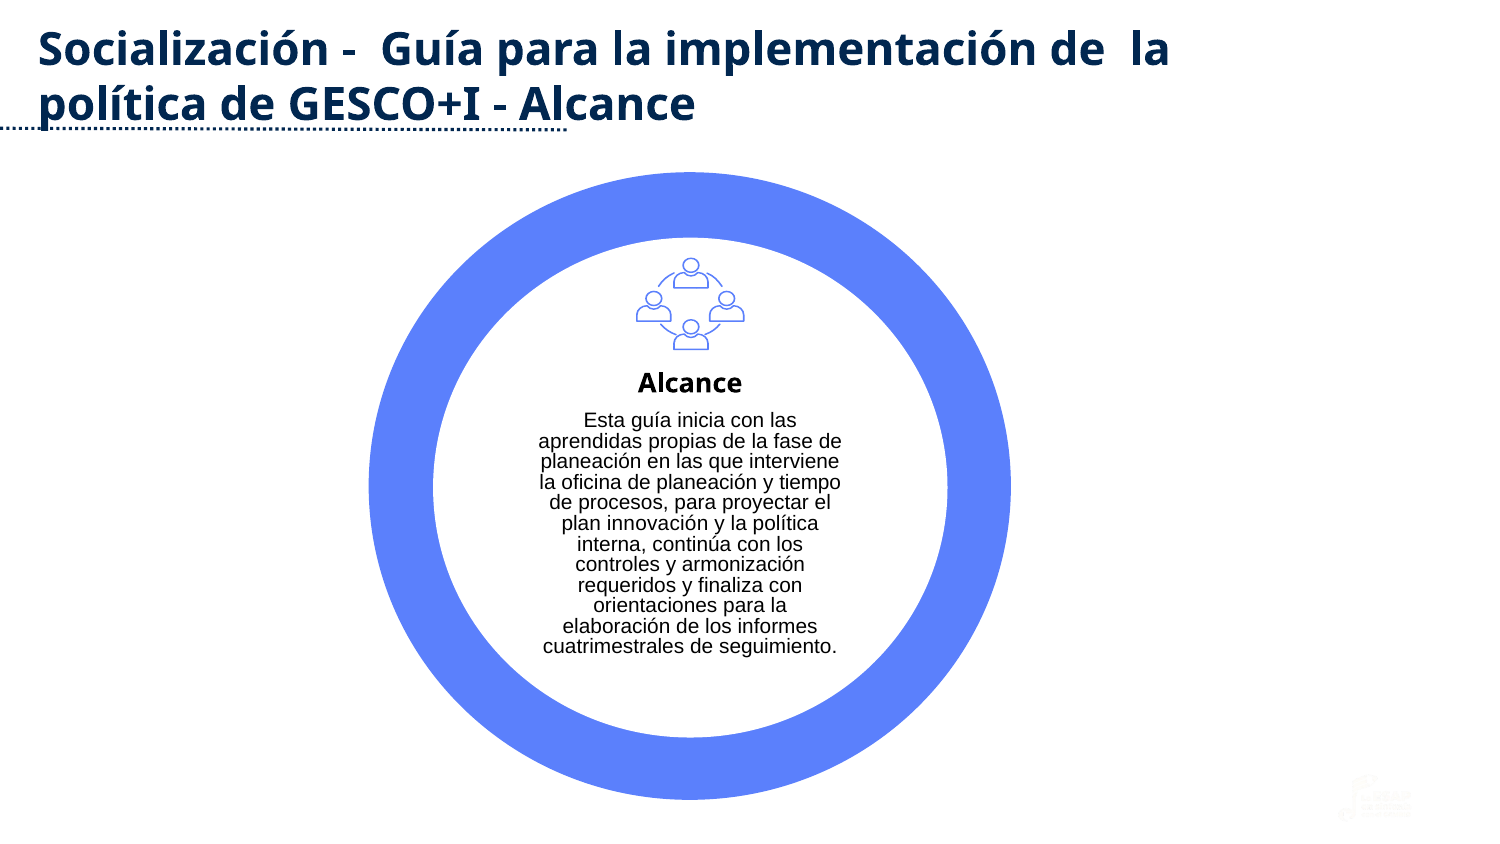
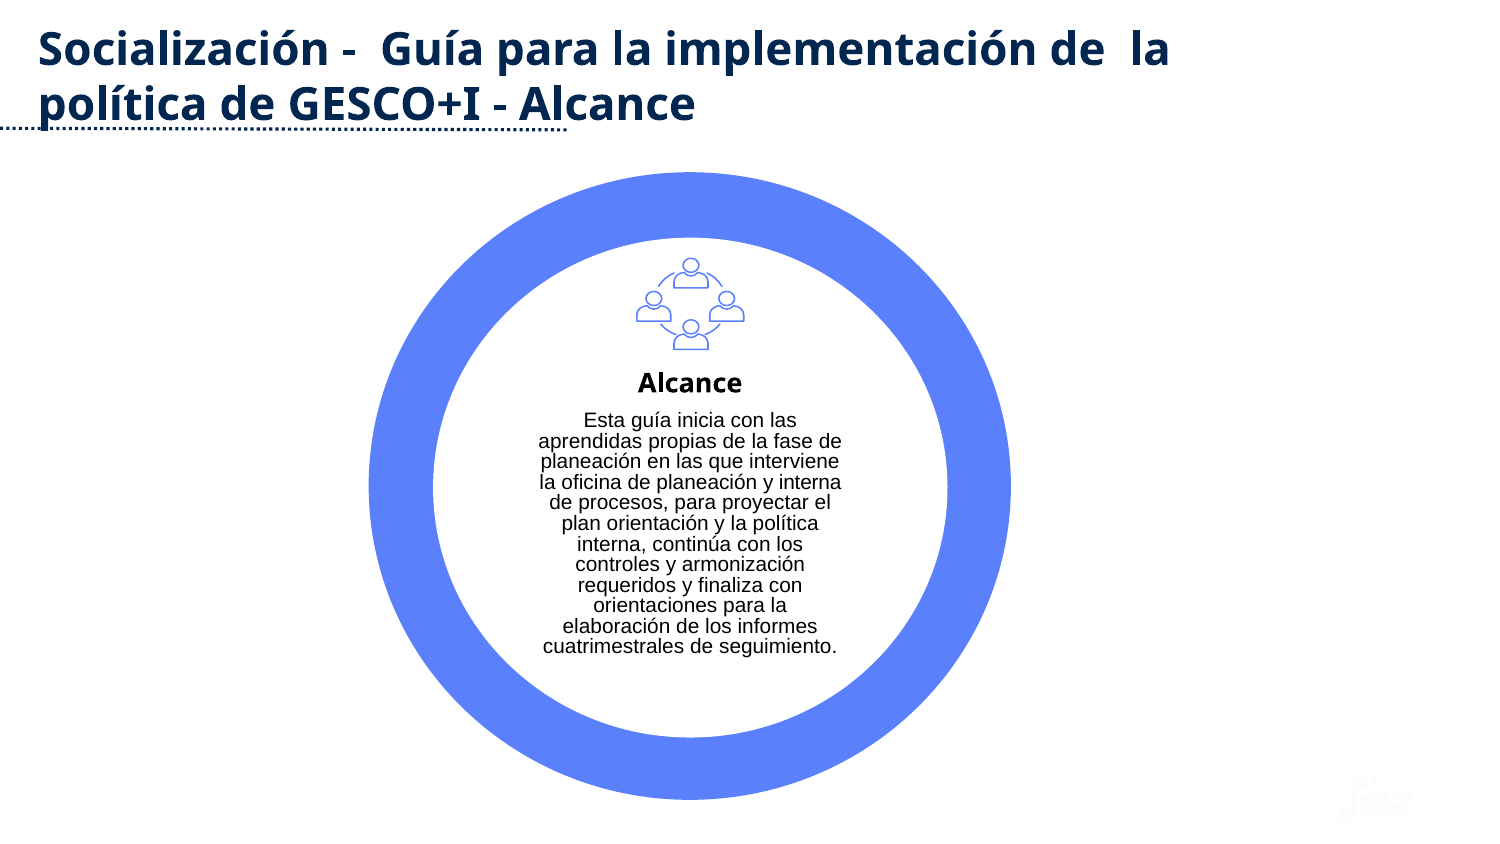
y tiempo: tiempo -> interna (810, 482)
innovación: innovación -> orientación (658, 523)
